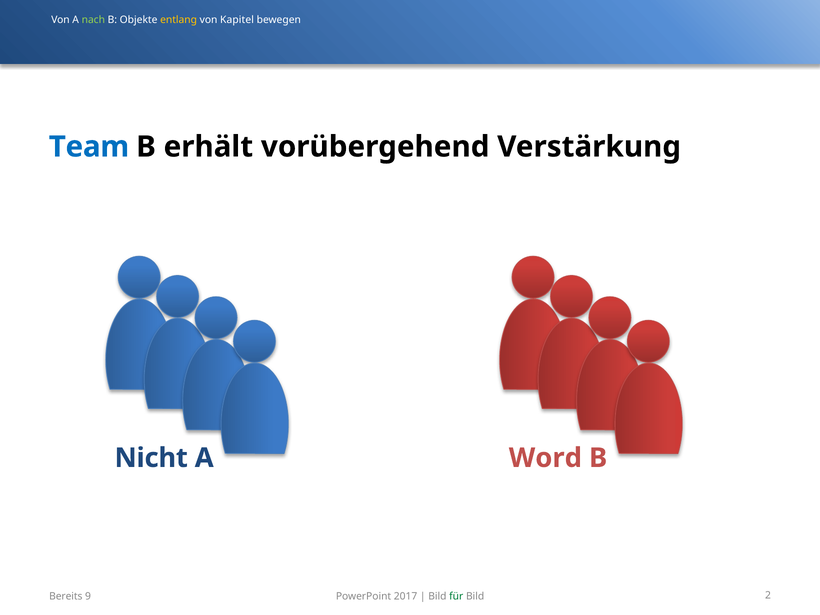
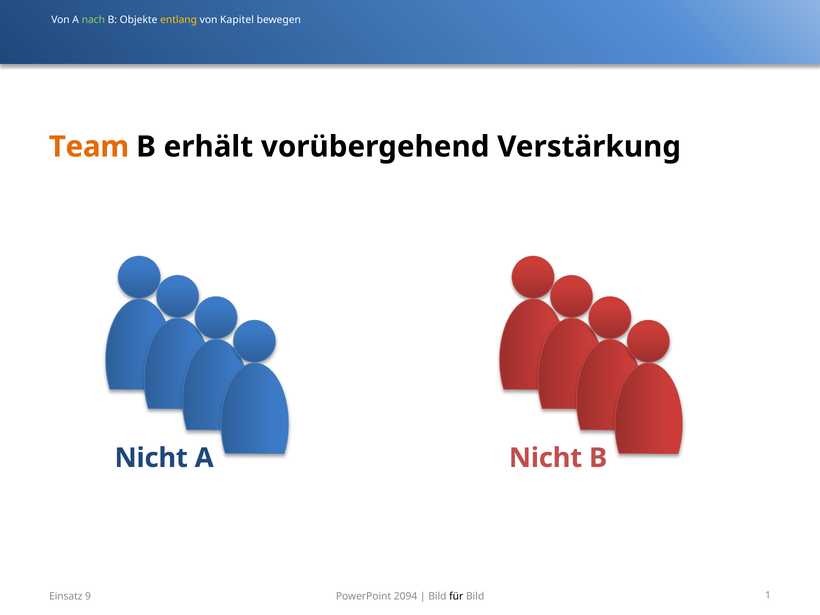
Team colour: blue -> orange (89, 147)
A Word: Word -> Nicht (545, 458)
Bereits: Bereits -> Einsatz (66, 596)
2017: 2017 -> 2094 (406, 596)
für colour: green -> black (456, 596)
2: 2 -> 1 (768, 595)
